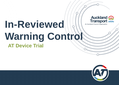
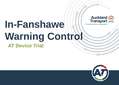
In-Reviewed: In-Reviewed -> In-Fanshawe (35, 24)
